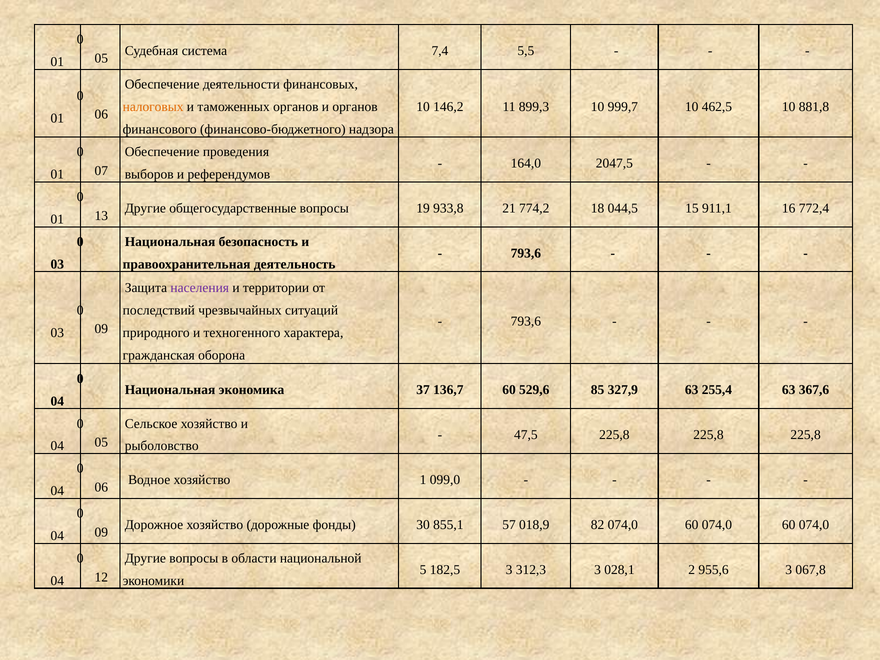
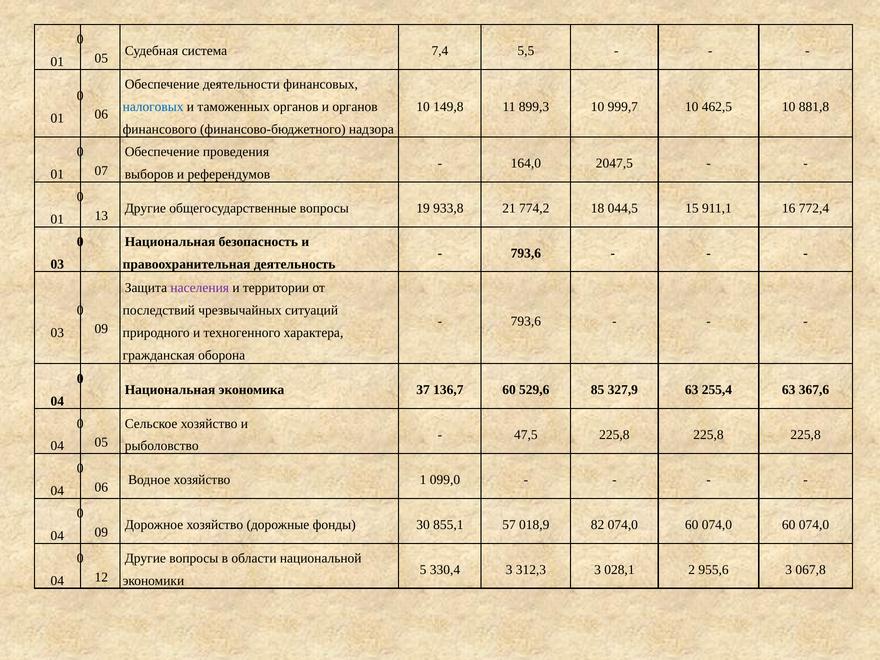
налоговых colour: orange -> blue (153, 107)
146,2: 146,2 -> 149,8 (448, 107)
182,5: 182,5 -> 330,4 (445, 570)
